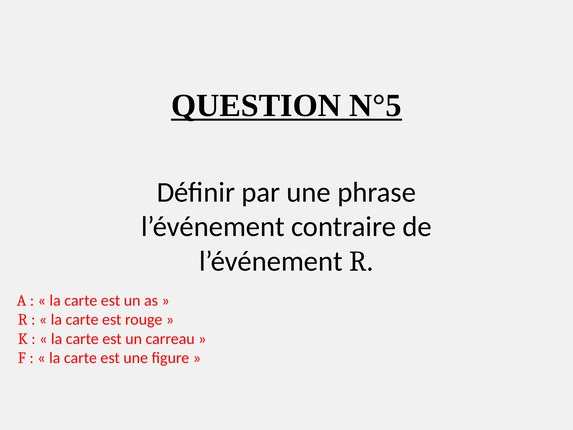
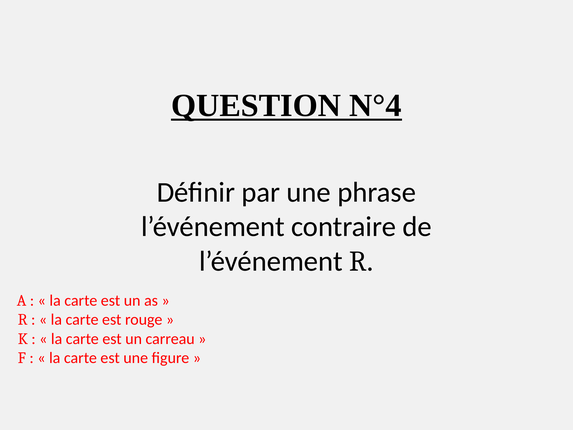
N°5: N°5 -> N°4 (375, 105)
